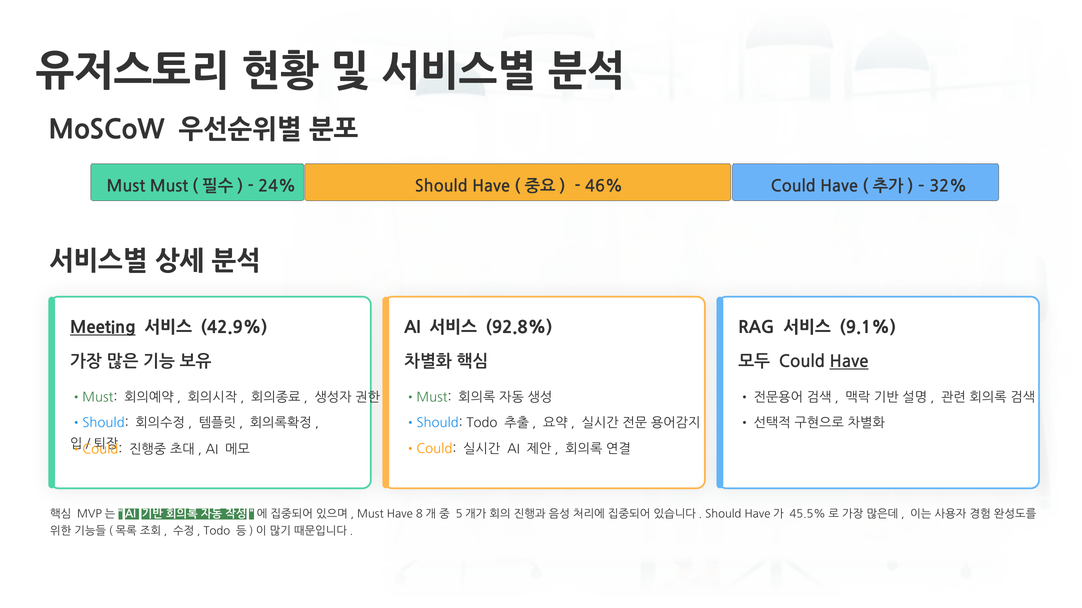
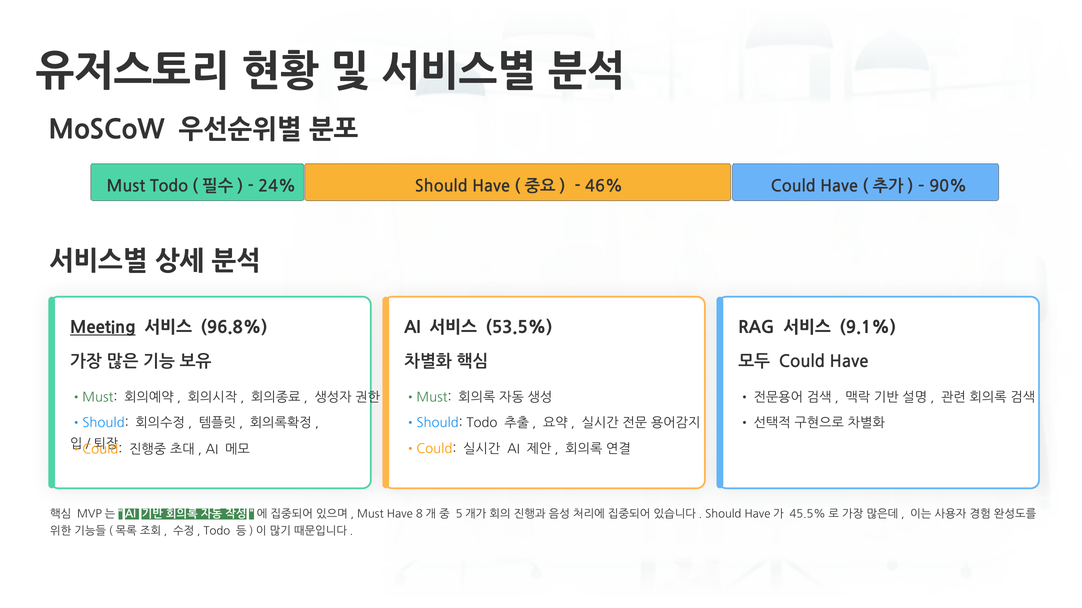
Must Must: Must -> Todo (169, 187)
32%: 32% -> 90% (948, 187)
42.9%: 42.9% -> 96.8% (234, 328)
92.8%: 92.8% -> 53.5% (519, 328)
Have underline: present -> none (849, 362)
